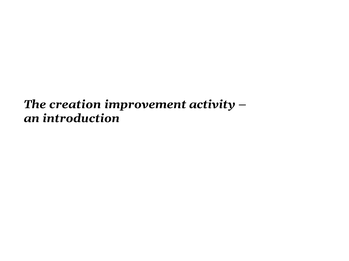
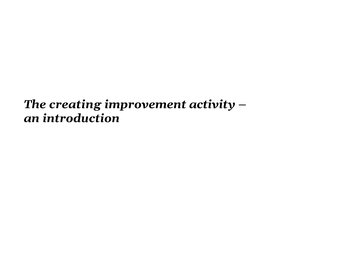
creation: creation -> creating (75, 105)
